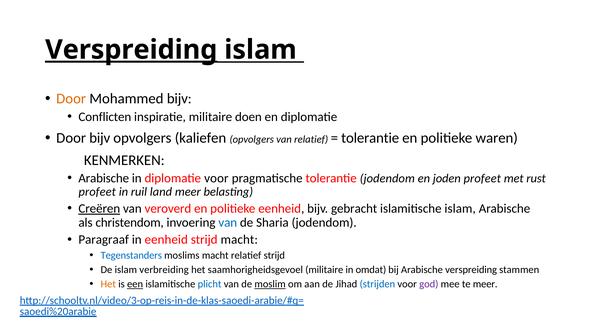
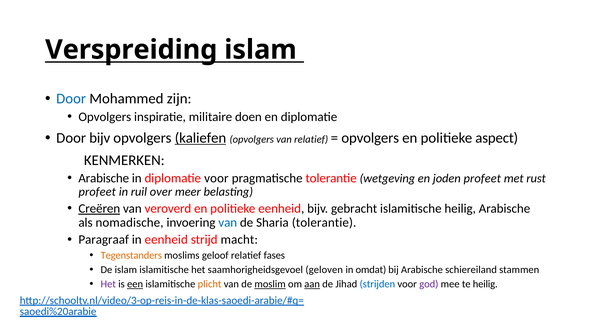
Verspreiding underline: present -> none (131, 50)
Door colour: orange -> blue (71, 99)
Mohammed bijv: bijv -> zijn (179, 99)
Conflicten: Conflicten -> Opvolgers (105, 117)
kaliefen underline: none -> present (200, 138)
tolerantie: tolerantie -> opvolgers (370, 138)
waren: waren -> aspect (497, 138)
tolerantie jodendom: jodendom -> wetgeving (387, 178)
land: land -> over (161, 192)
islamitische islam: islam -> heilig (460, 209)
christendom: christendom -> nomadische (130, 223)
Sharia jodendom: jodendom -> tolerantie (324, 223)
Tegenstanders colour: blue -> orange (131, 255)
moslims macht: macht -> geloof (215, 255)
relatief strijd: strijd -> fases (274, 255)
islam verbreiding: verbreiding -> islamitische (164, 270)
saamhorigheidsgevoel militaire: militaire -> geloven (324, 270)
Arabische verspreiding: verspreiding -> schiereiland (471, 270)
Het colour: orange -> purple (108, 284)
plicht colour: blue -> orange (210, 284)
aan underline: none -> present (312, 284)
te meer: meer -> heilig (485, 284)
